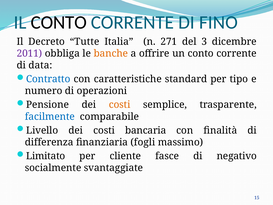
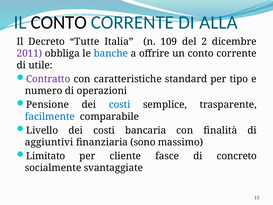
FINO: FINO -> ALLA (218, 22)
271: 271 -> 109 (169, 42)
3: 3 -> 2 (204, 42)
banche colour: orange -> blue (111, 53)
data: data -> utile (41, 65)
Contratto colour: blue -> purple (48, 79)
costi colour: orange -> blue (120, 105)
differenza: differenza -> aggiuntivi (49, 142)
fogli: fogli -> sono (143, 142)
negativo: negativo -> concreto (237, 156)
